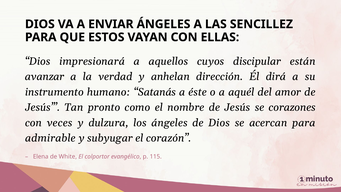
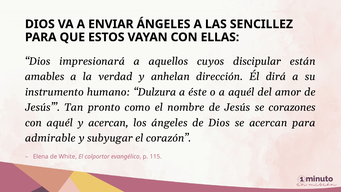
avanzar: avanzar -> amables (45, 77)
Satanás: Satanás -> Dulzura (155, 92)
con veces: veces -> aquél (60, 123)
y dulzura: dulzura -> acercan (109, 123)
